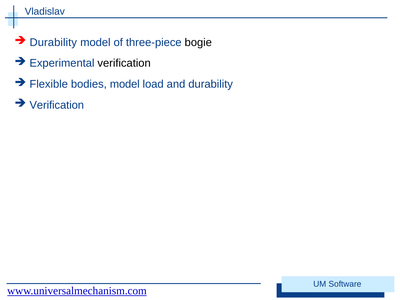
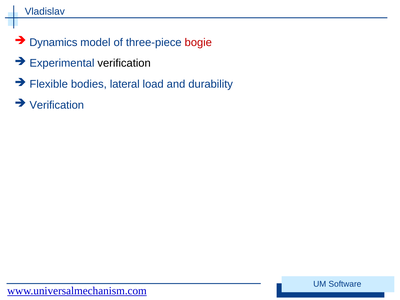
Durability: Durability -> Dynamics (53, 42)
bogie colour: black -> red (198, 42)
bodies model: model -> lateral (125, 84)
